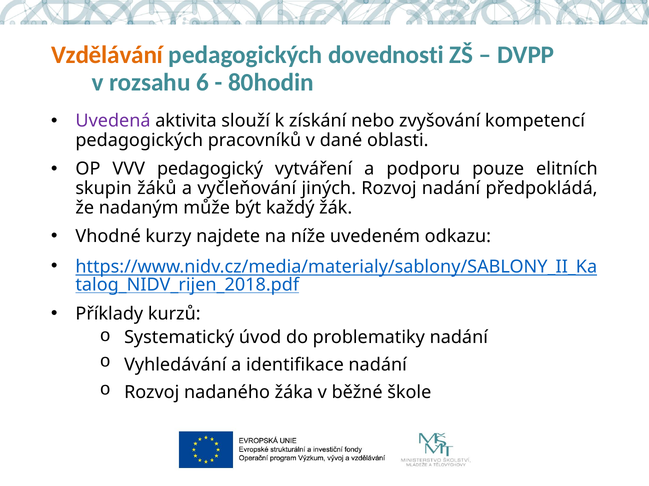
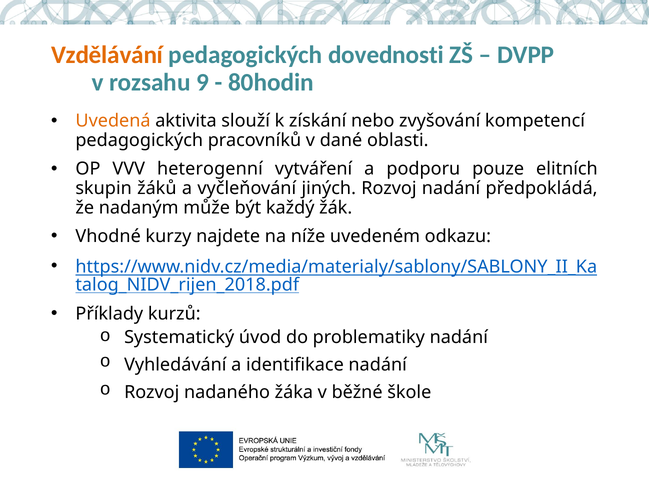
6: 6 -> 9 (203, 82)
Uvedená colour: purple -> orange (113, 121)
pedagogický: pedagogický -> heterogenní (210, 169)
